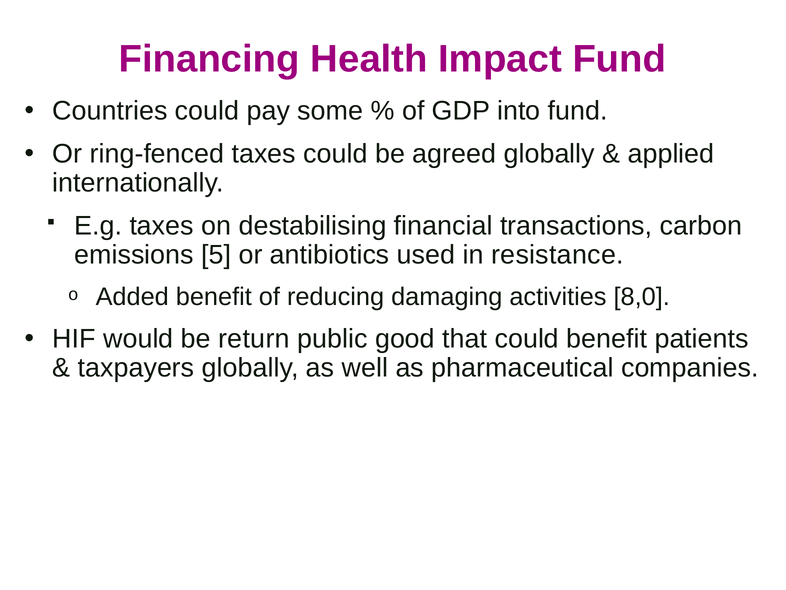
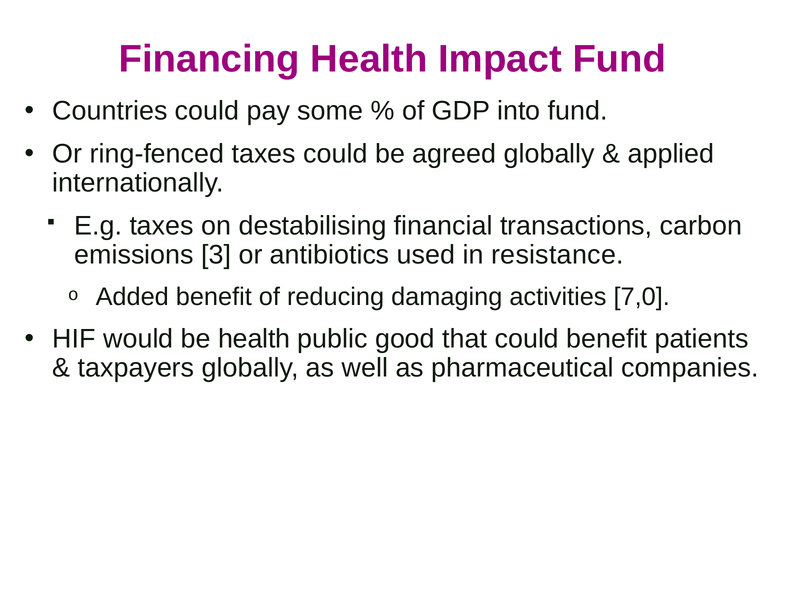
5: 5 -> 3 (216, 255)
8,0: 8,0 -> 7,0 (642, 297)
be return: return -> health (254, 339)
